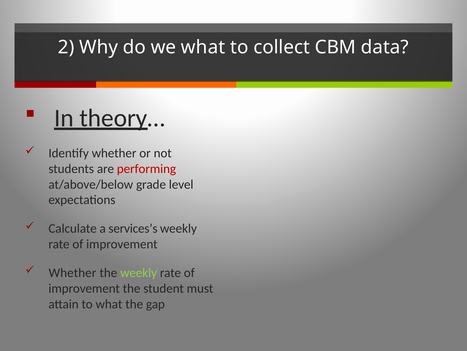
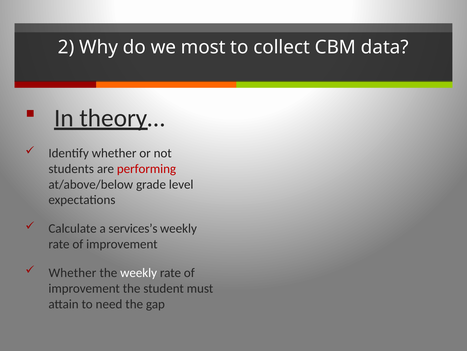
we what: what -> most (203, 47)
weekly colour: light green -> white (139, 272)
to what: what -> need (109, 303)
